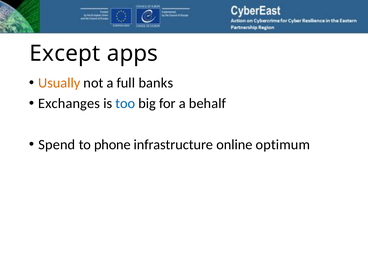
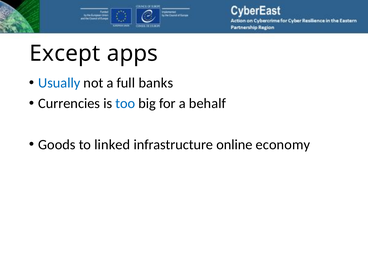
Usually colour: orange -> blue (59, 83)
Exchanges: Exchanges -> Currencies (69, 103)
Spend: Spend -> Goods (57, 145)
phone: phone -> linked (112, 145)
optimum: optimum -> economy (283, 145)
